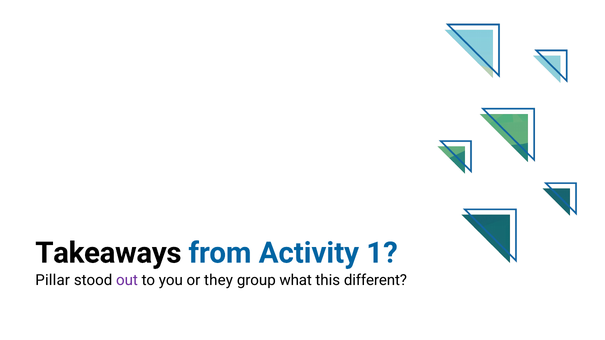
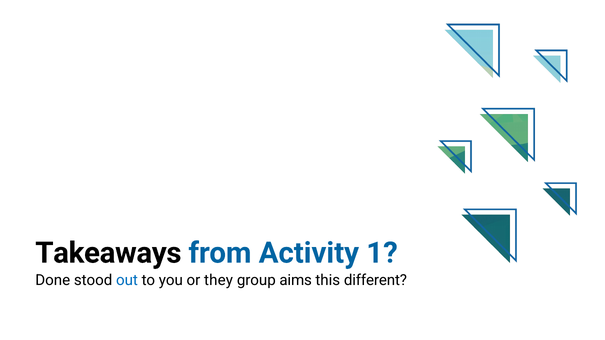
Pillar: Pillar -> Done (53, 281)
out colour: purple -> blue (127, 281)
what: what -> aims (296, 281)
